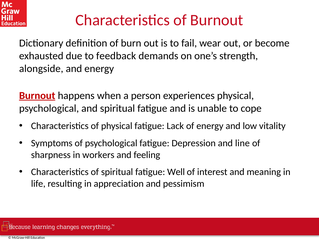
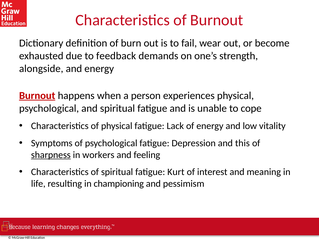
line: line -> this (242, 143)
sharpness underline: none -> present (51, 155)
Well: Well -> Kurt (176, 172)
appreciation: appreciation -> championing (119, 184)
